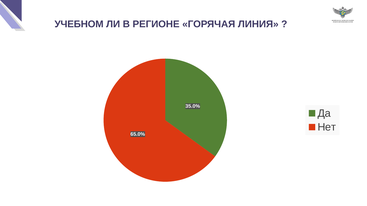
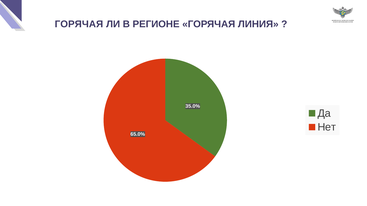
УЧЕБНОМ: УЧЕБНОМ -> ГОРЯЧАЯ (79, 24)
